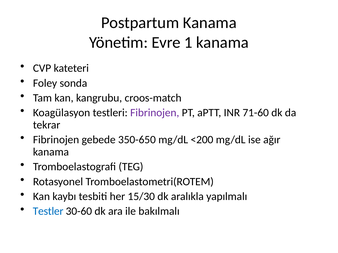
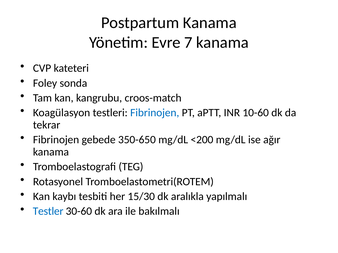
1: 1 -> 7 (188, 43)
Fibrinojen colour: purple -> blue (155, 113)
71-60: 71-60 -> 10-60 (256, 113)
